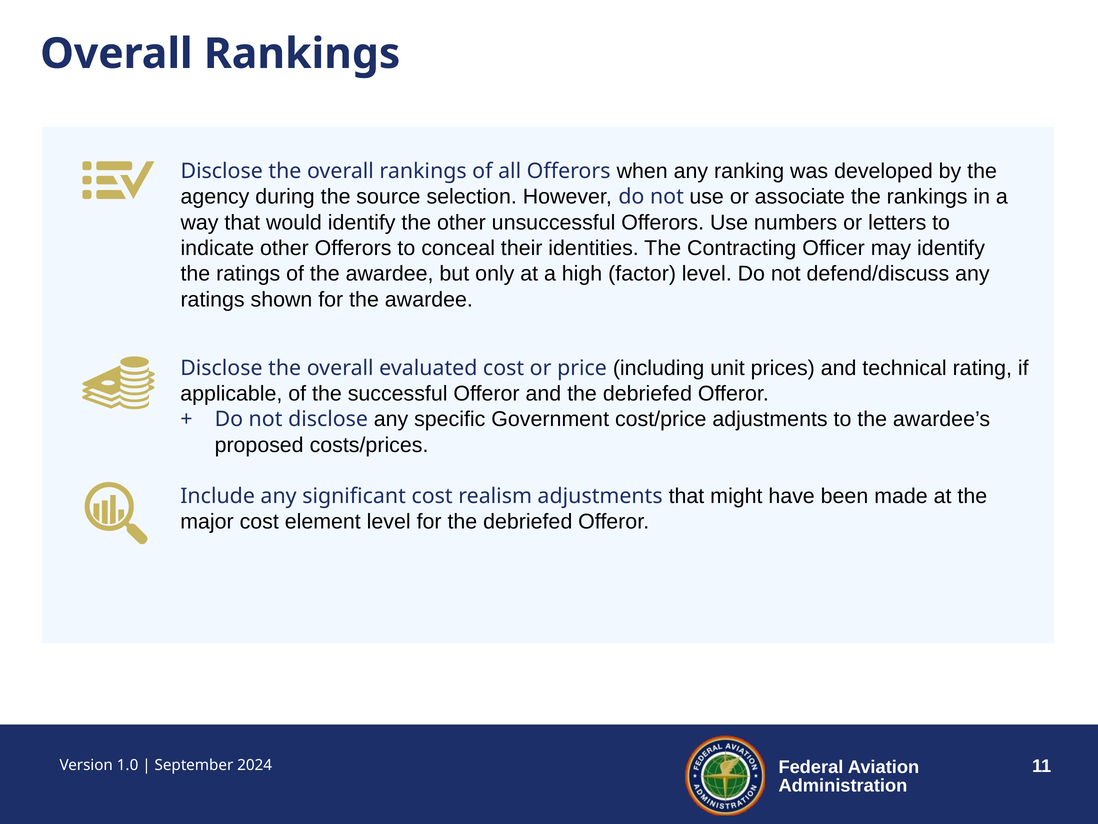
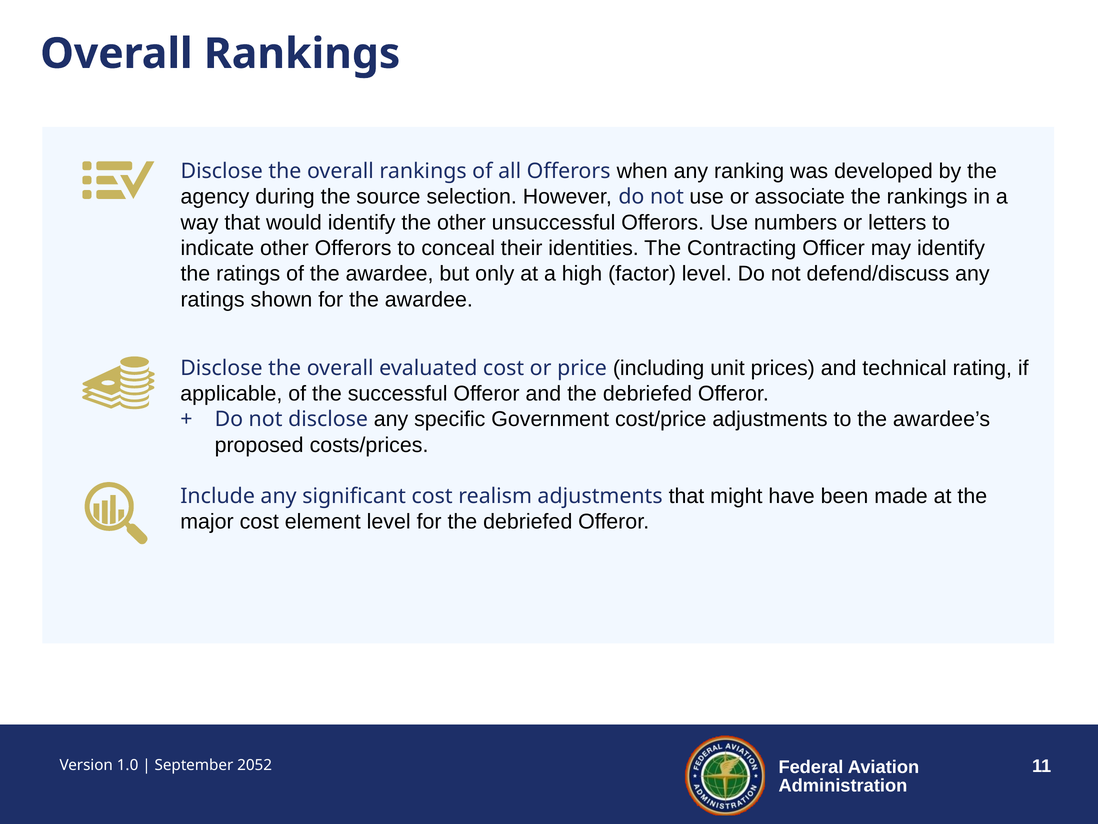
2024: 2024 -> 2052 (255, 765)
